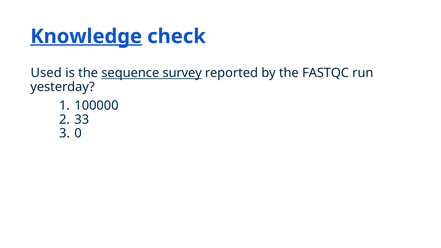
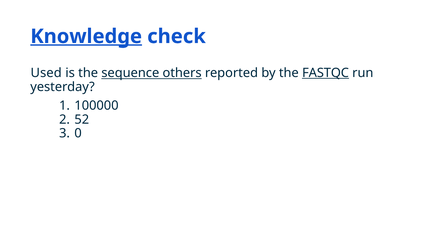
survey: survey -> others (182, 73)
FASTQC underline: none -> present (326, 73)
33: 33 -> 52 (82, 119)
